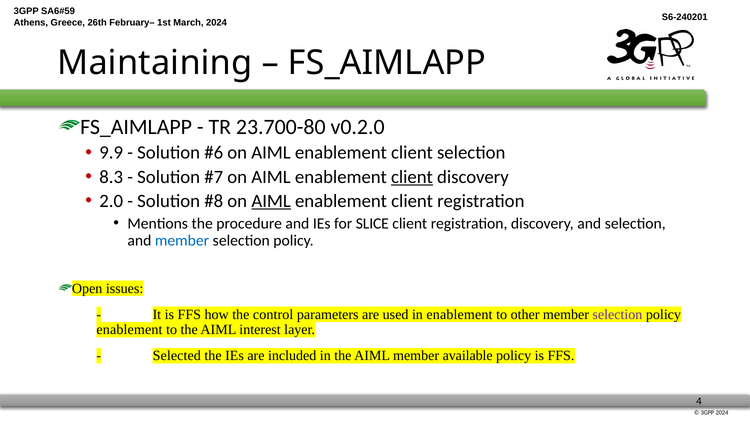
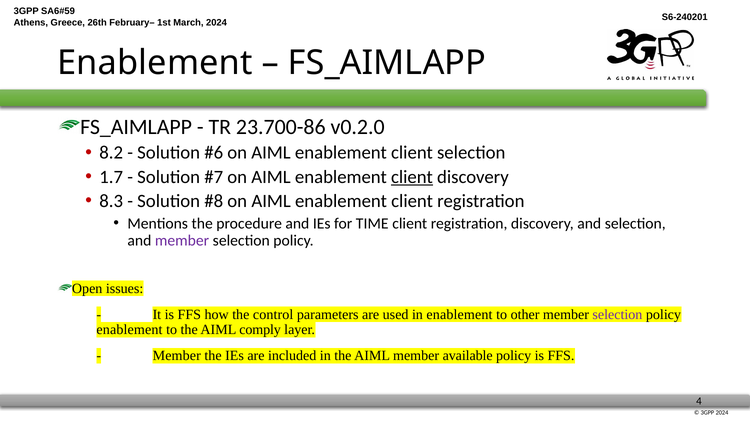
Maintaining: Maintaining -> Enablement (155, 63)
23.700-80: 23.700-80 -> 23.700-86 (281, 127)
9.9: 9.9 -> 8.2 (111, 153)
8.3: 8.3 -> 1.7 (111, 177)
2.0: 2.0 -> 8.3 (111, 201)
AIML underline: present -> none (271, 201)
SLICE: SLICE -> TIME (372, 223)
member colour: blue -> purple (182, 240)
interest: interest -> comply (260, 330)
Selected: Selected -> Member (177, 356)
